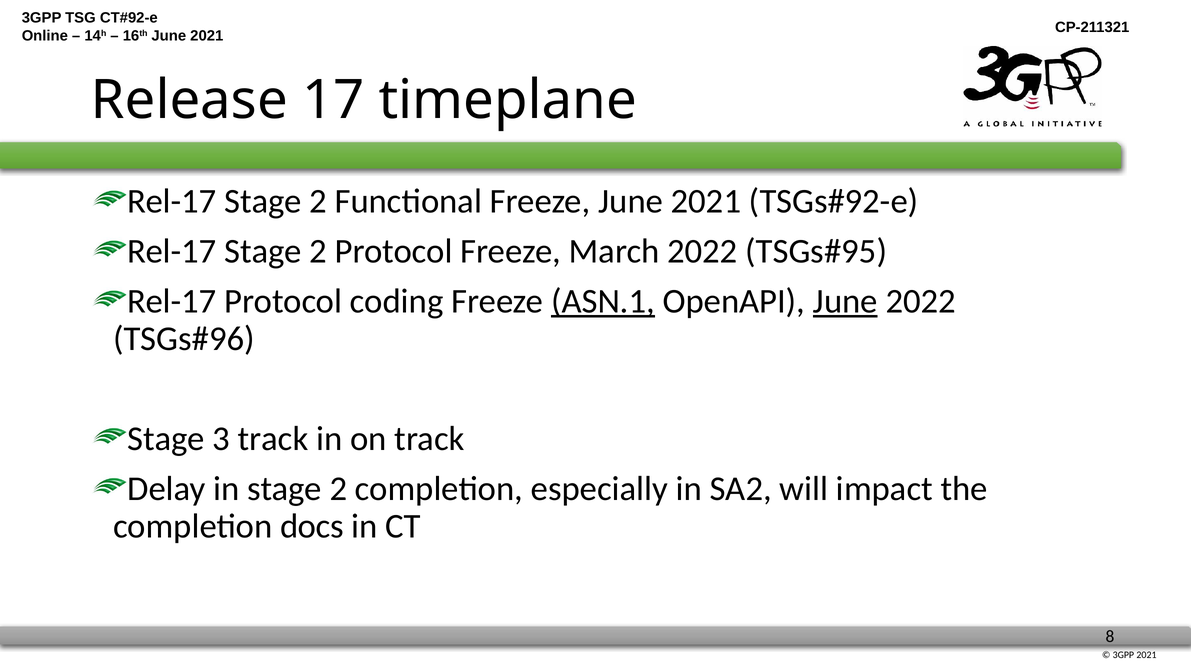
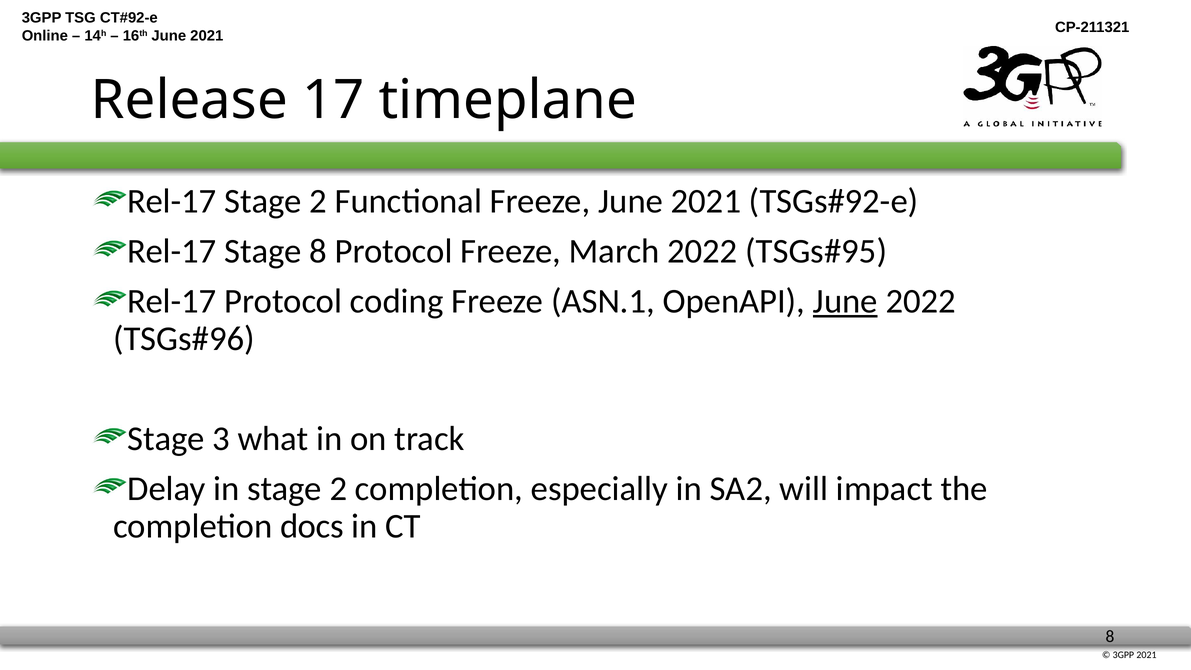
2: 2 -> 8 (318, 251)
ASN.1 underline: present -> none (603, 301)
3 track: track -> what (273, 439)
